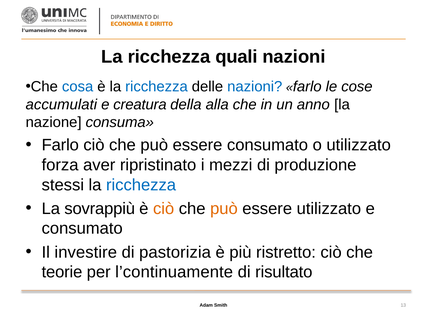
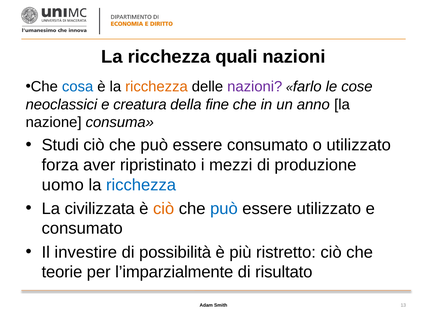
ricchezza colour: blue -> orange (156, 87)
nazioni colour: blue -> purple (255, 87)
accumulati: accumulati -> neoclassici (61, 105)
alla: alla -> fine (217, 105)
Farlo: Farlo -> Studi (60, 145)
stessi: stessi -> uomo (63, 185)
sovrappiù: sovrappiù -> civilizzata (100, 209)
può colour: orange -> blue (224, 209)
pastorizia: pastorizia -> possibilità (175, 252)
l’continuamente: l’continuamente -> l’imparzialmente (174, 272)
